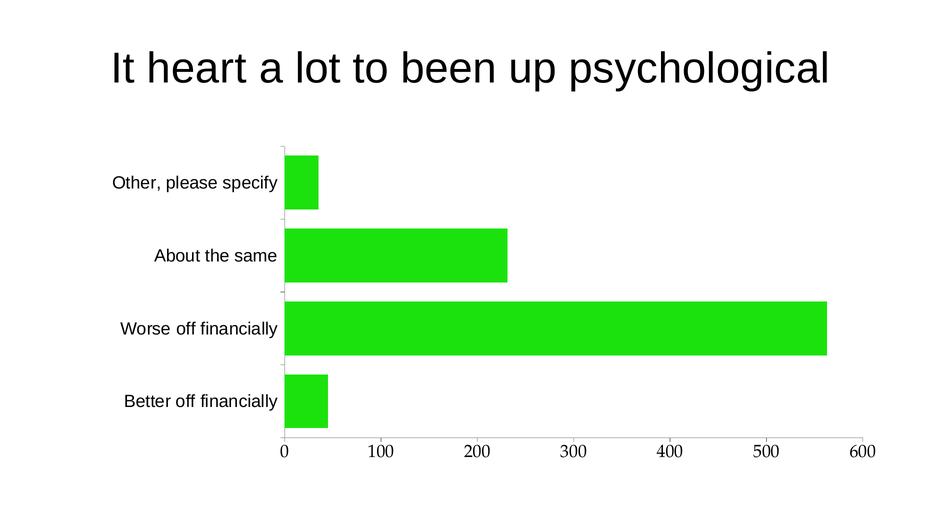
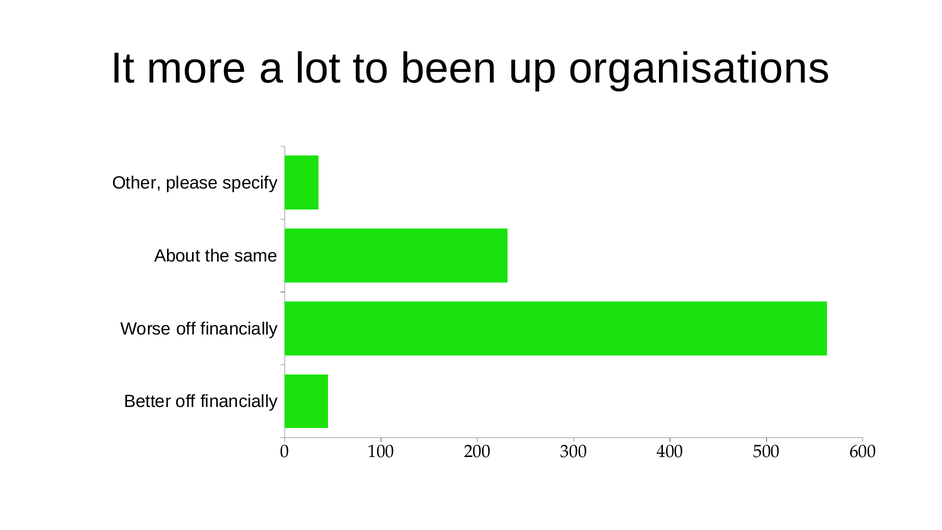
heart: heart -> more (197, 68)
psychological: psychological -> organisations (699, 68)
